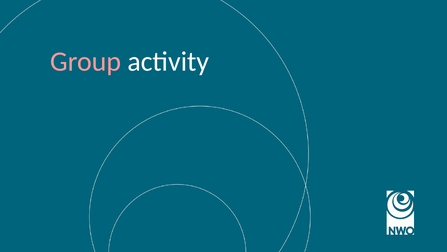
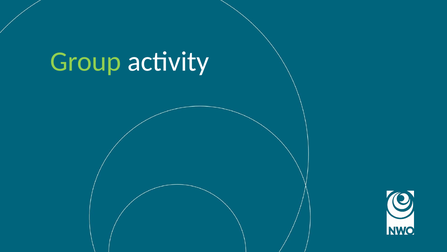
Group colour: pink -> light green (86, 61)
